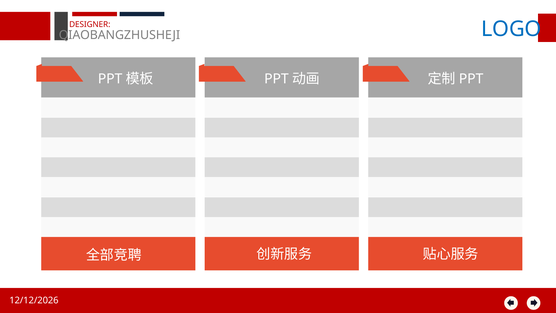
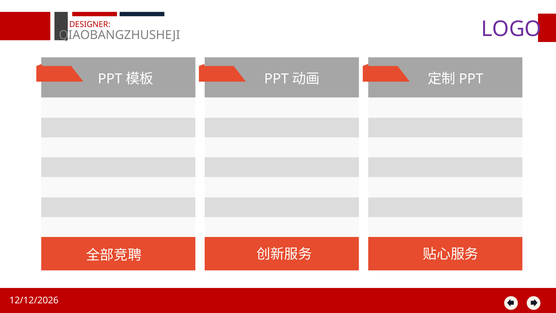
LOGO colour: blue -> purple (511, 29)
